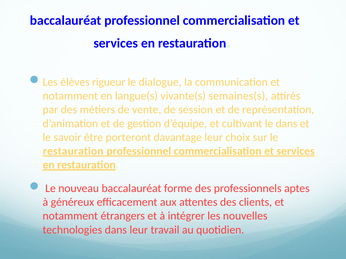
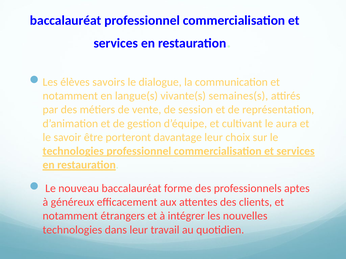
rigueur: rigueur -> savoirs (109, 82)
le dans: dans -> aura (286, 124)
restauration: restauration -> technologies (73, 151)
